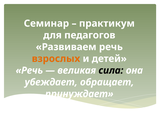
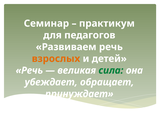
сила colour: black -> green (111, 70)
